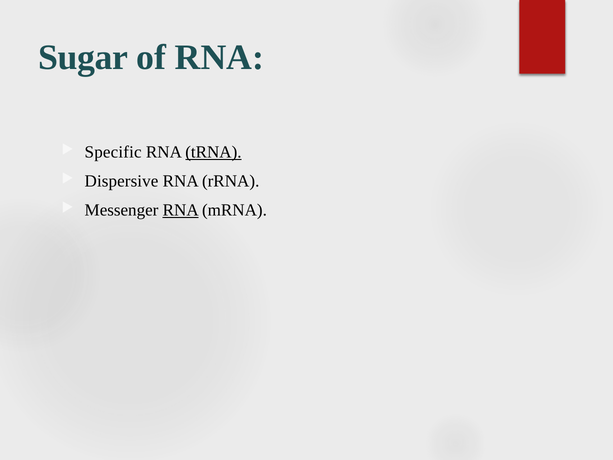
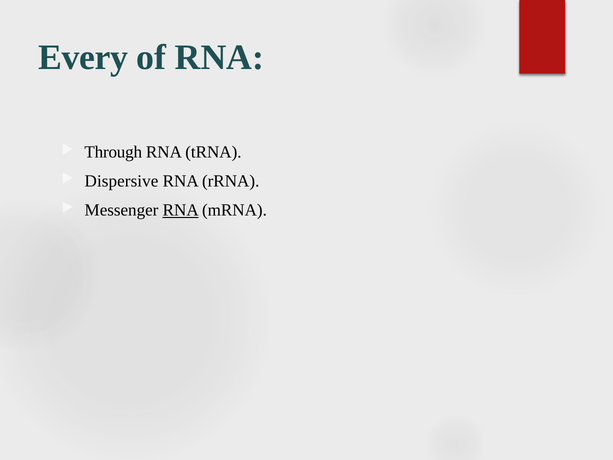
Sugar: Sugar -> Every (83, 57)
Specific: Specific -> Through (113, 152)
tRNA underline: present -> none (213, 152)
